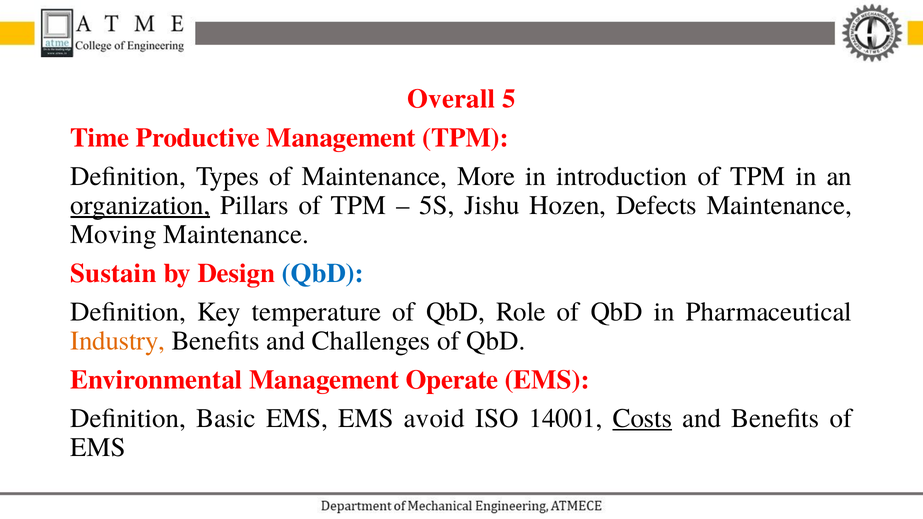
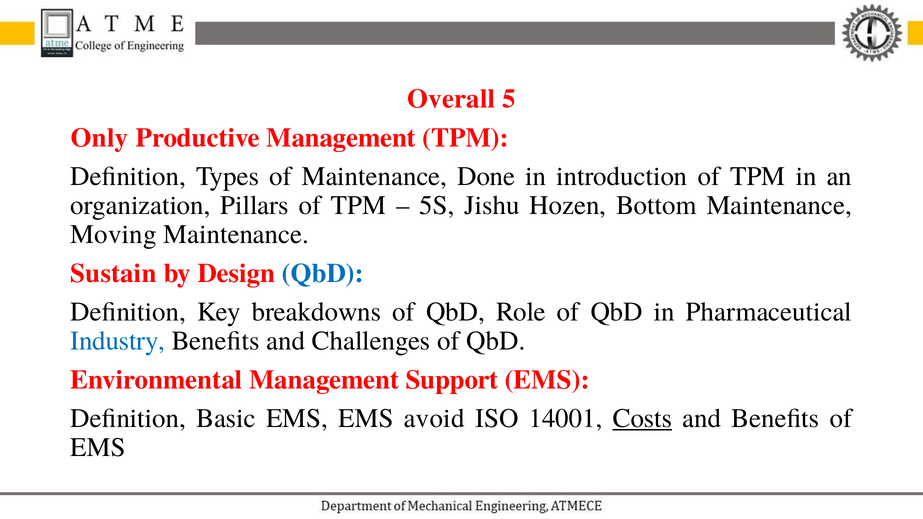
Time: Time -> Only (100, 138)
More: More -> Done (486, 176)
organization underline: present -> none (140, 206)
Defects: Defects -> Bottom (656, 206)
temperature: temperature -> breakdowns (317, 312)
Industry colour: orange -> blue (118, 341)
Operate: Operate -> Support (452, 380)
